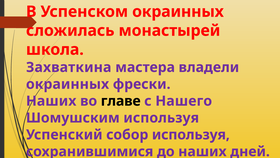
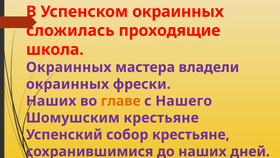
монастырей: монастырей -> проходящие (169, 31)
Захваткина: Захваткина -> Окраинных (69, 67)
главе colour: black -> orange (121, 101)
Шомушским используя: используя -> крестьяне (161, 118)
собор используя: используя -> крестьяне (191, 134)
